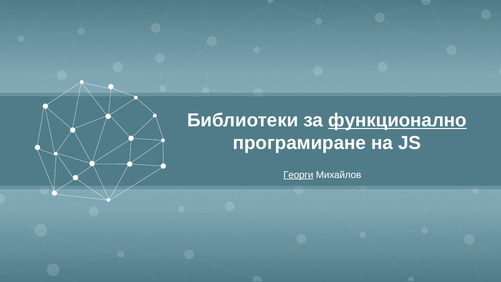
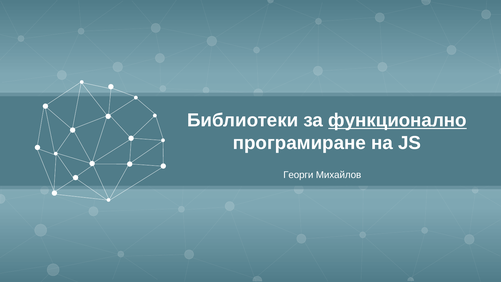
Георги underline: present -> none (298, 175)
